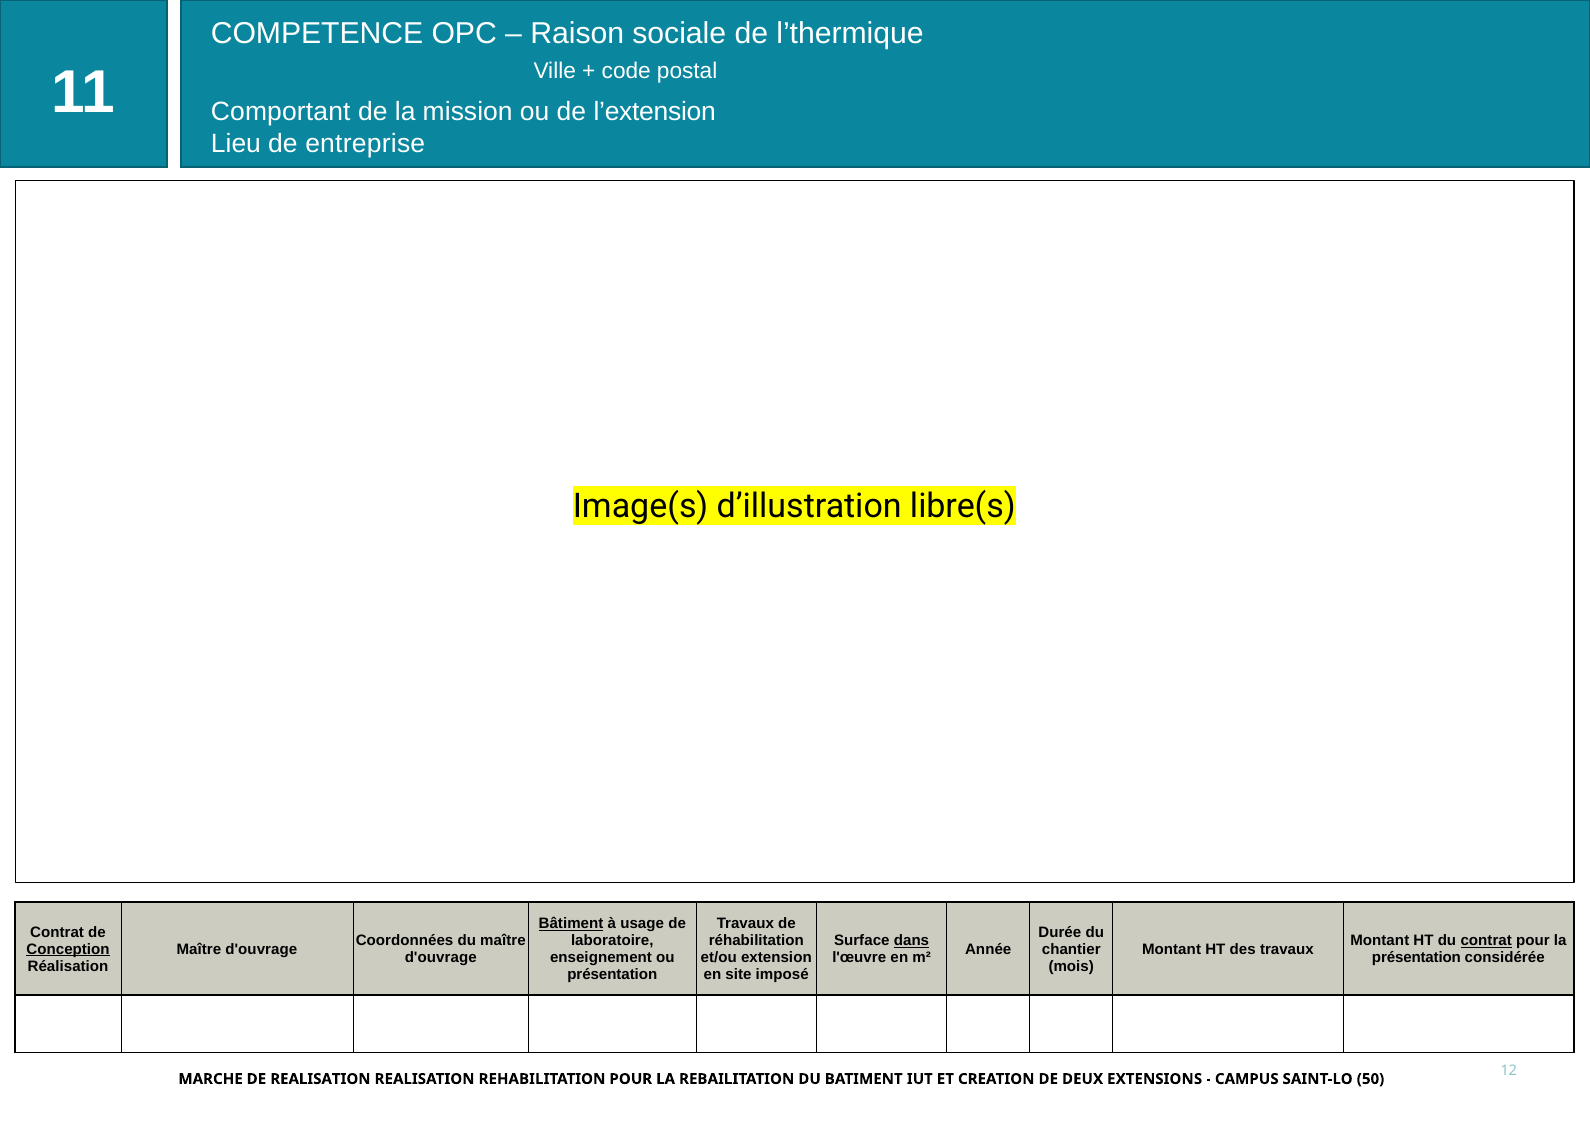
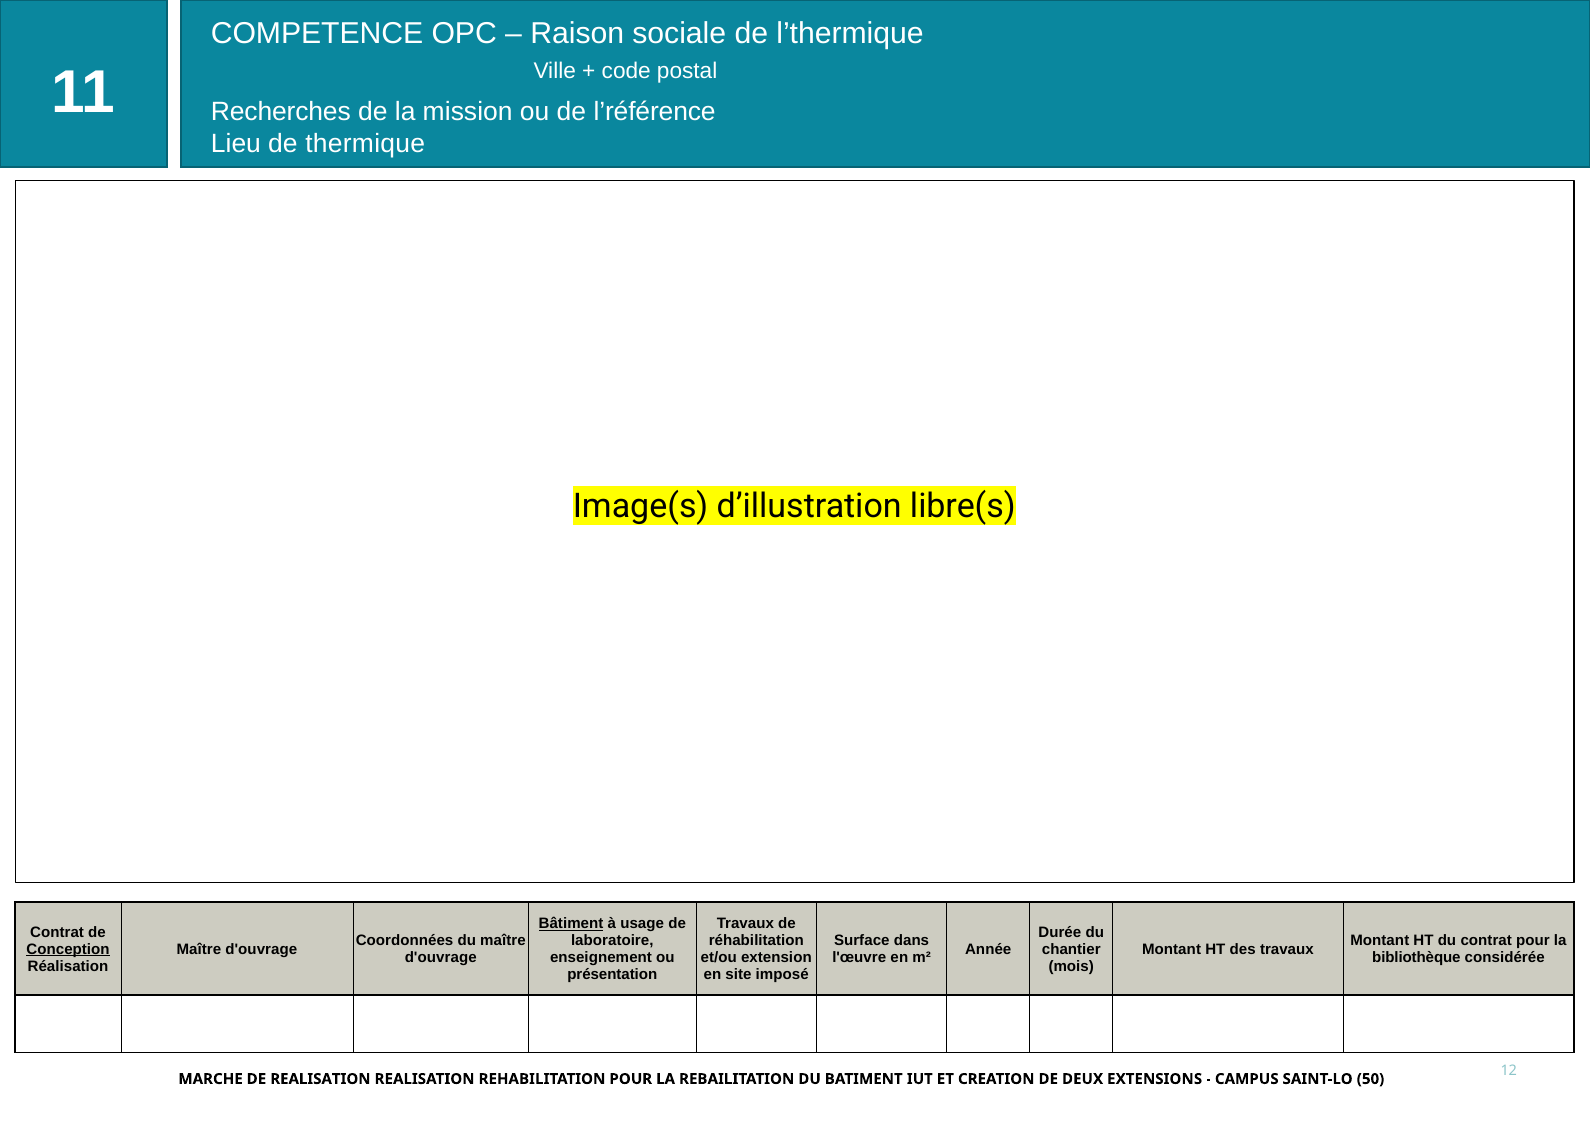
Comportant: Comportant -> Recherches (281, 112)
l’extension: l’extension -> l’référence (655, 112)
entreprise: entreprise -> thermique (365, 144)
dans underline: present -> none (911, 941)
contrat underline: present -> none (1486, 941)
présentation: présentation -> bibliothèque (1416, 958)
